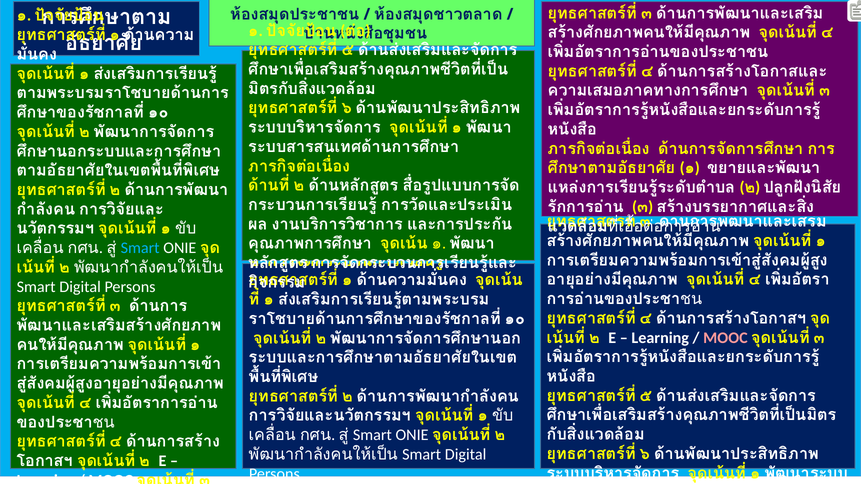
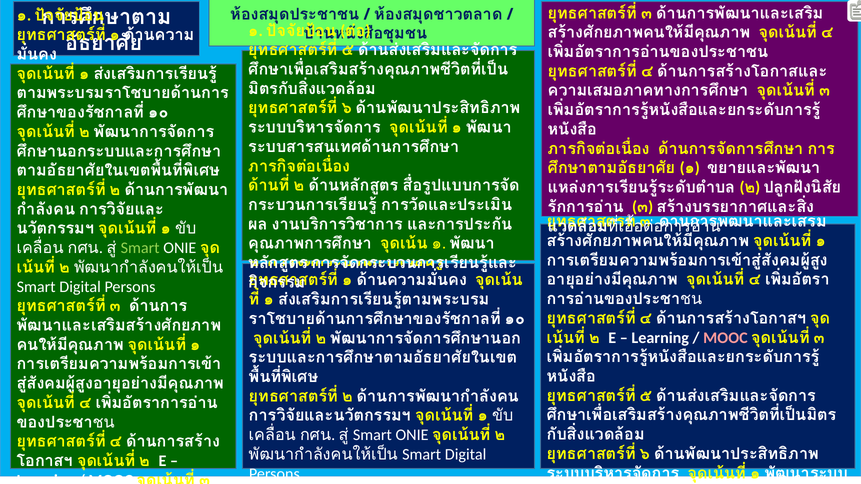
Smart colour: light blue -> light green (140, 248)
